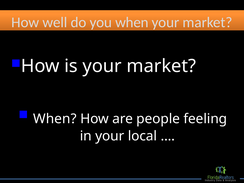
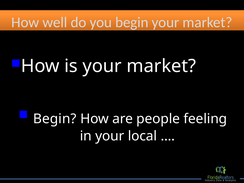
you when: when -> begin (132, 22)
When: When -> Begin (55, 119)
